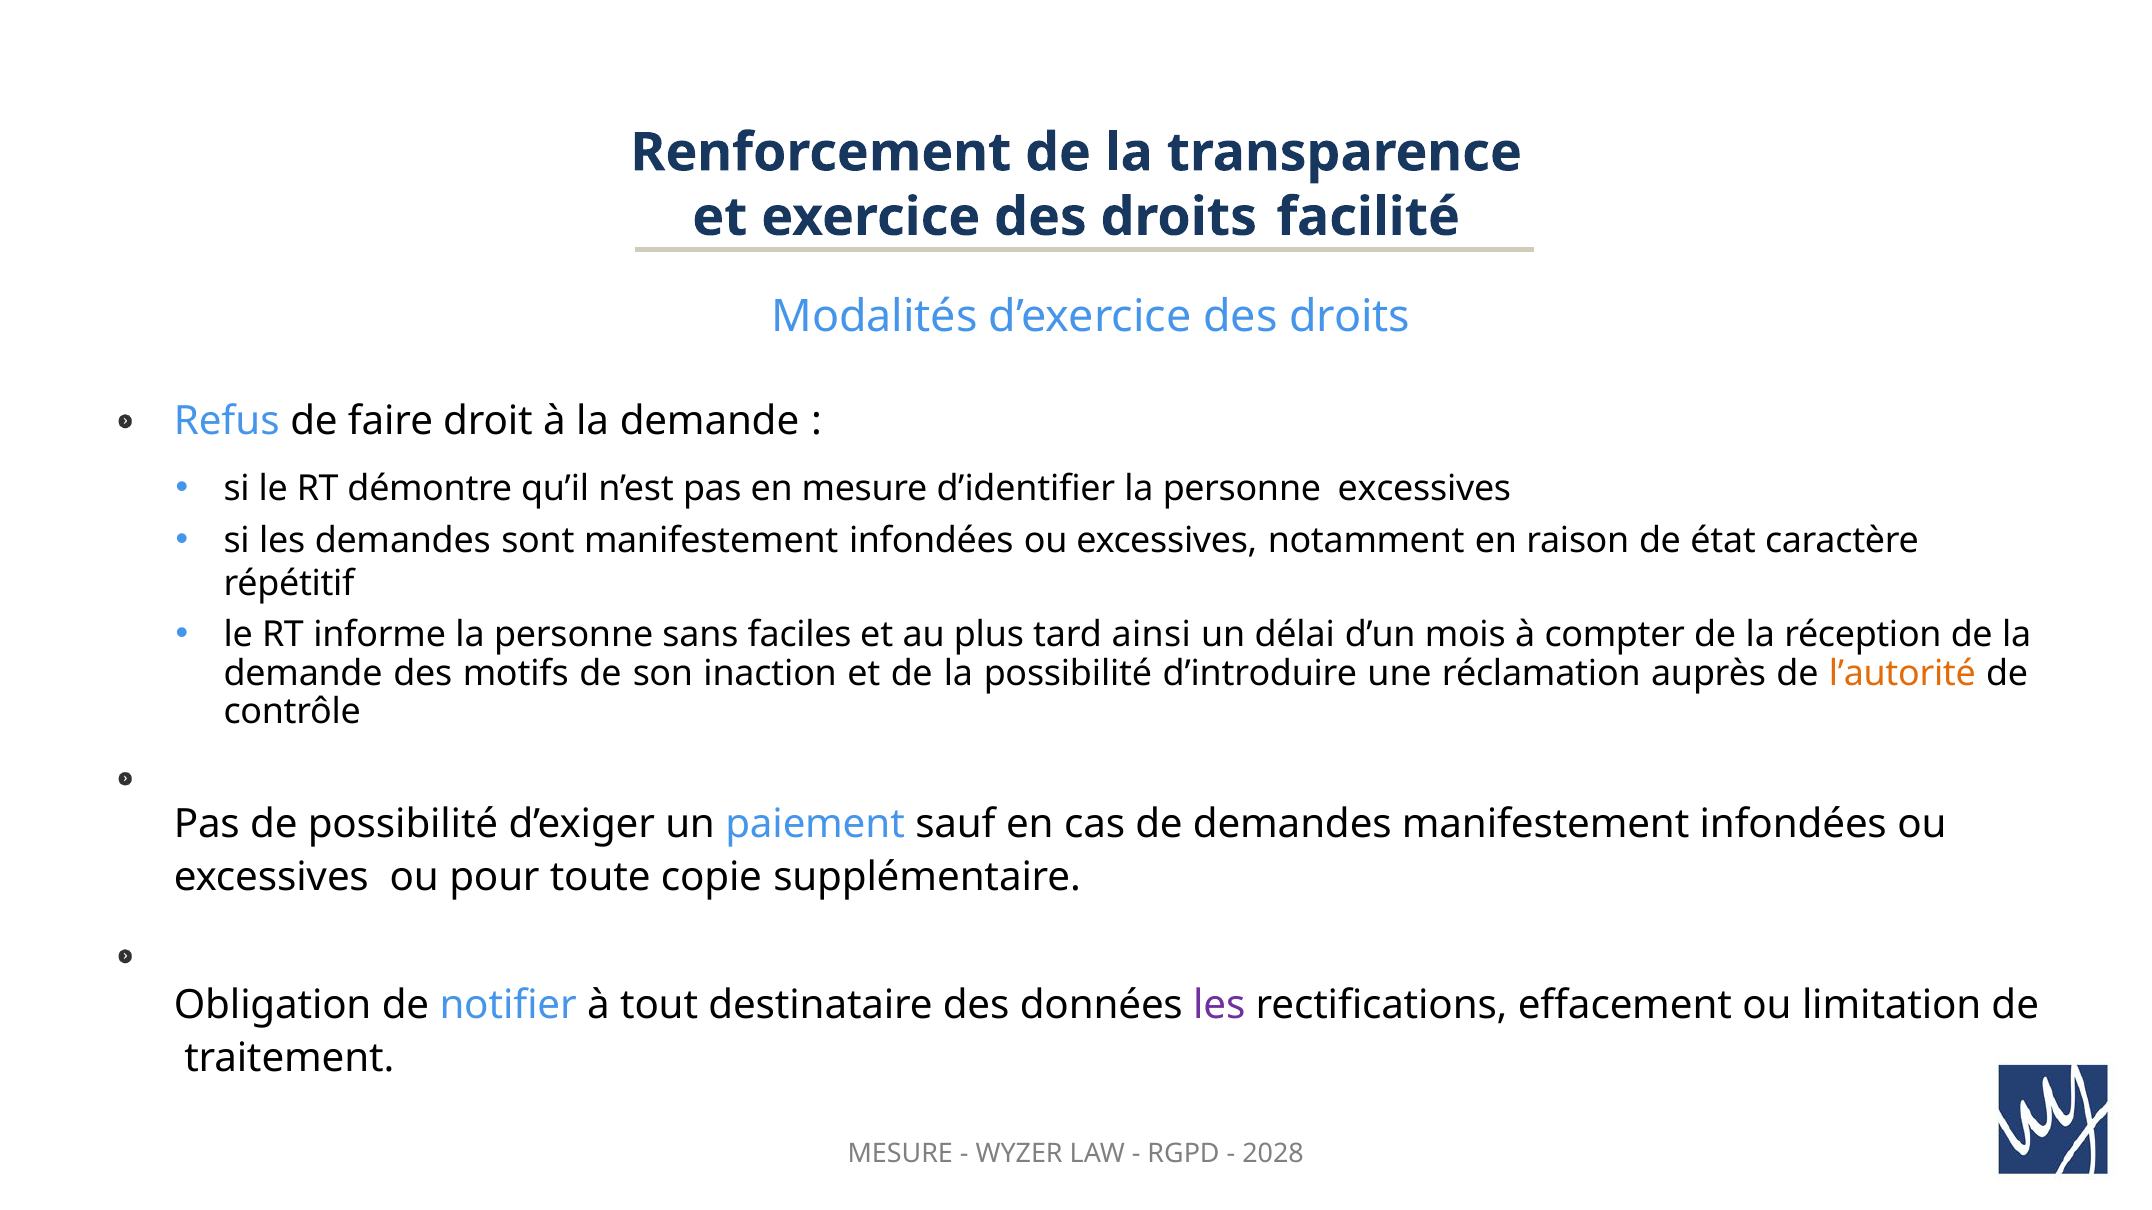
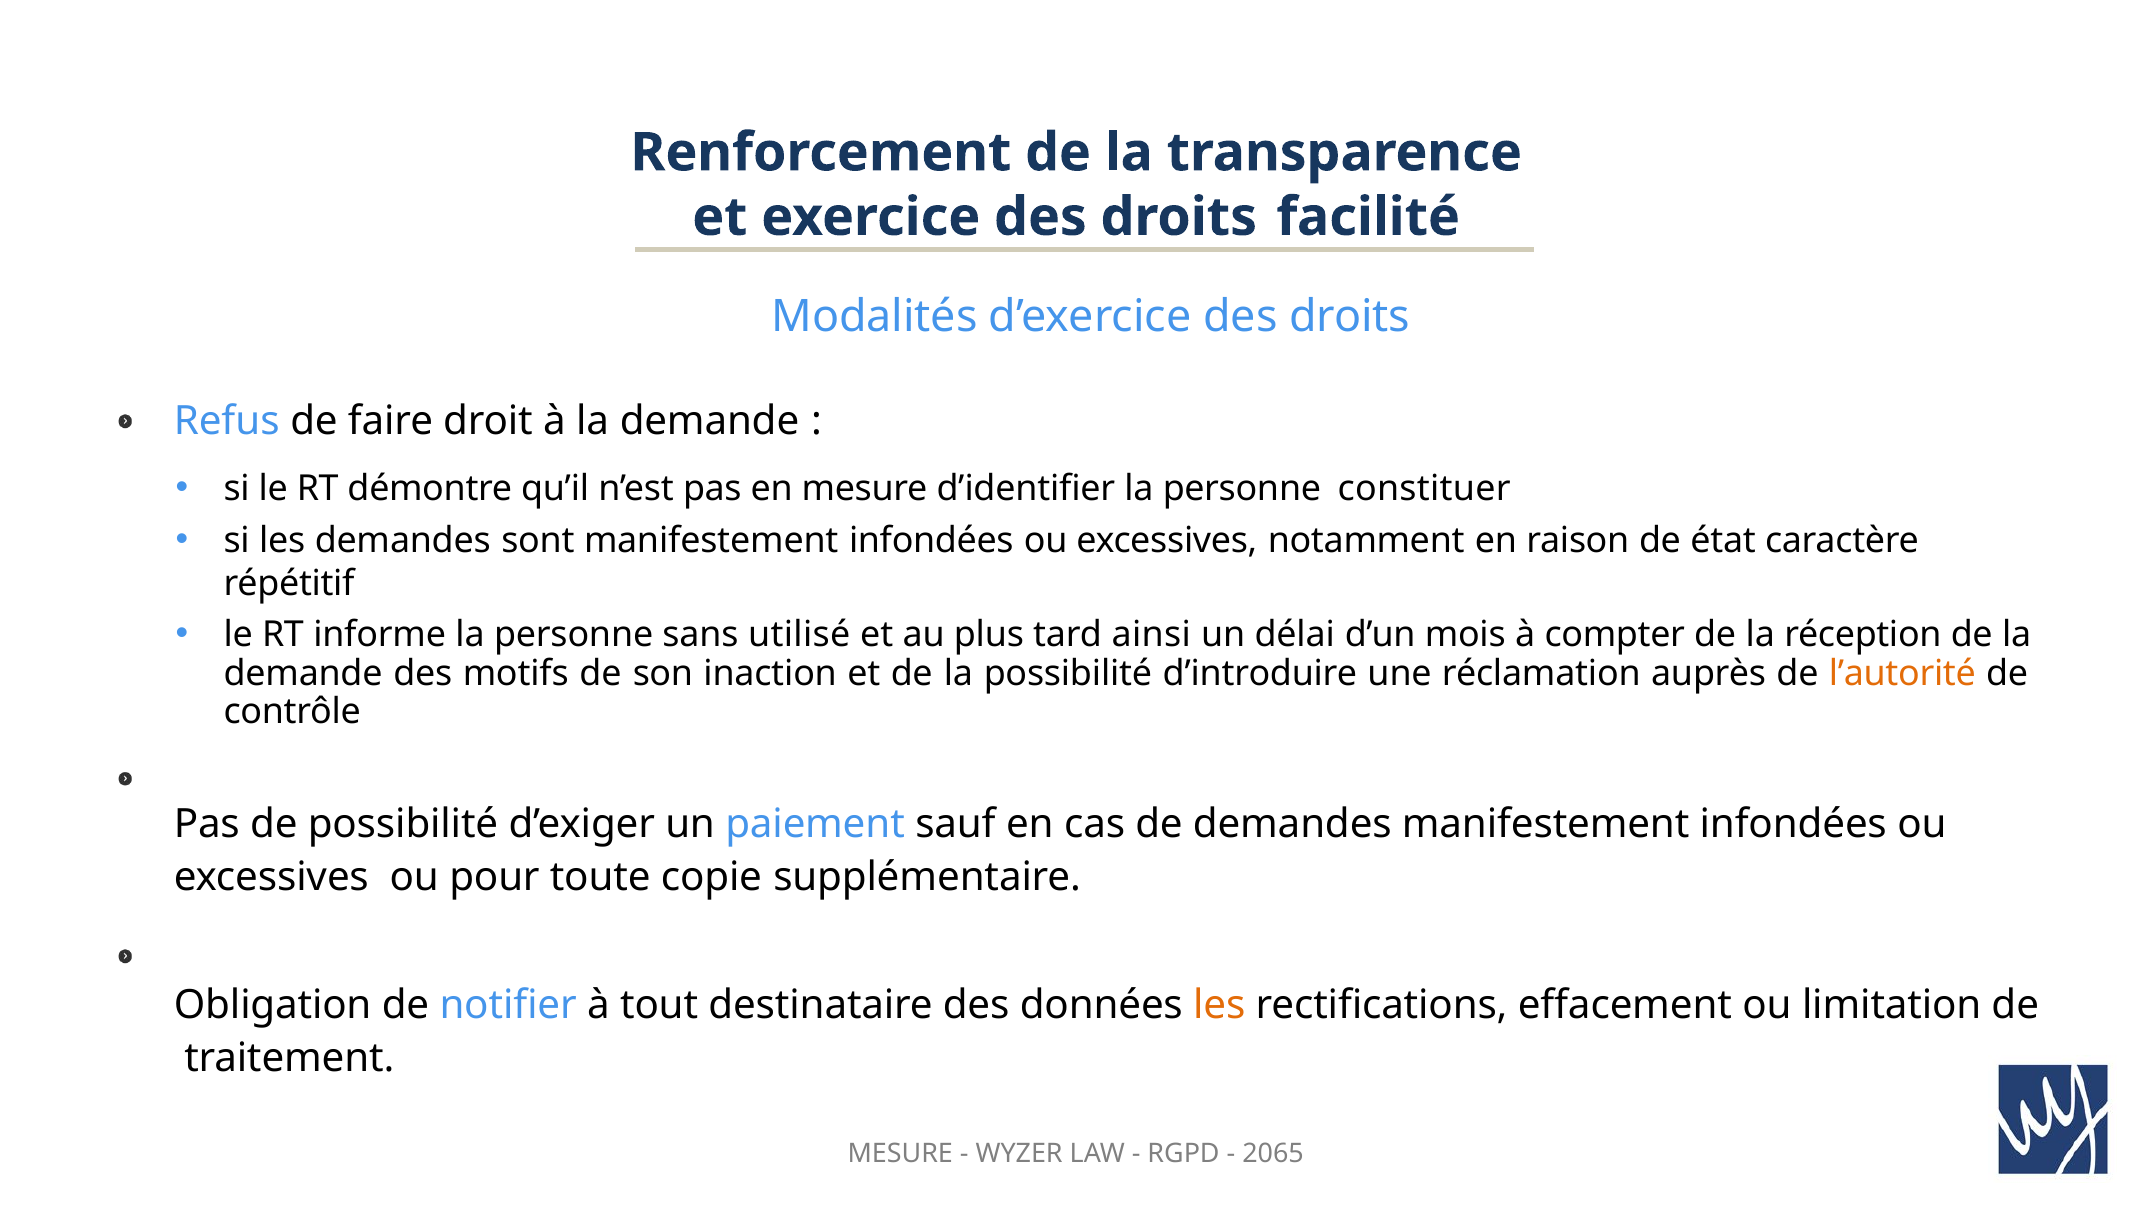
personne excessives: excessives -> constituer (1424, 489)
faciles: faciles -> utilisé (799, 635)
les colour: purple -> orange (1219, 1005)
2028: 2028 -> 2065 (1273, 1154)
